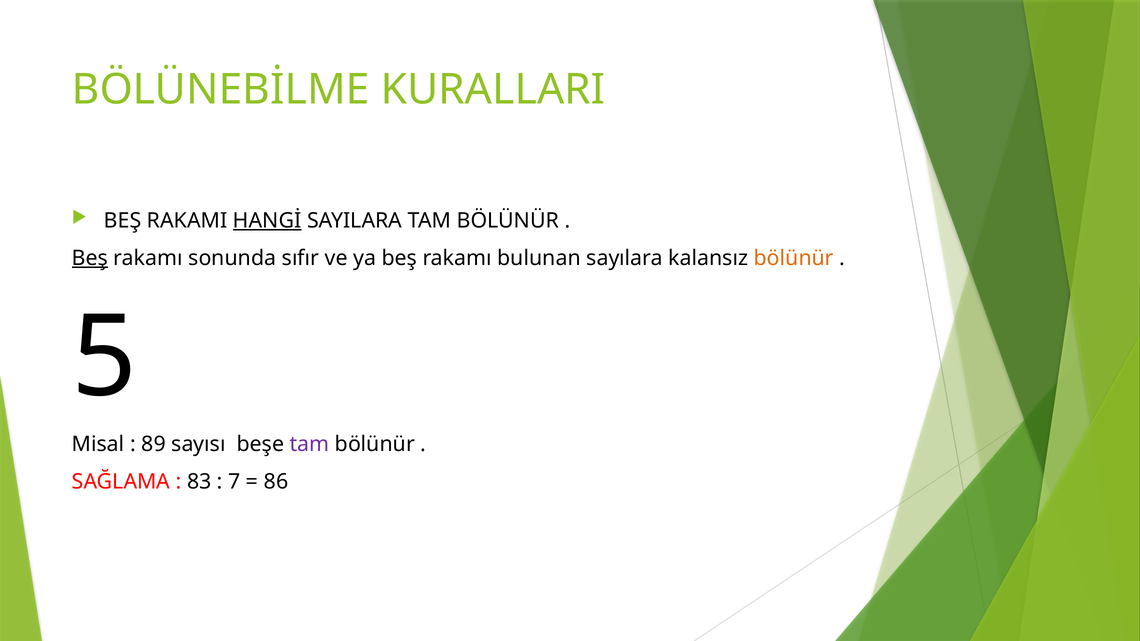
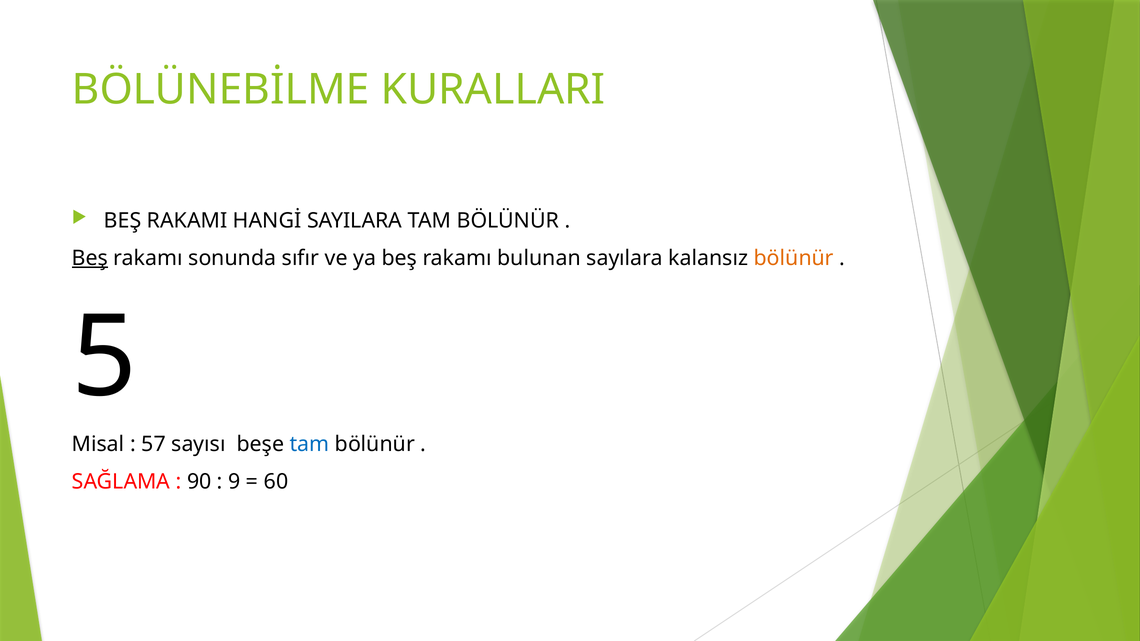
HANGİ underline: present -> none (267, 221)
89: 89 -> 57 (154, 444)
tam colour: purple -> blue (310, 444)
83: 83 -> 90 (199, 482)
7: 7 -> 9 (234, 482)
86: 86 -> 60 (276, 482)
